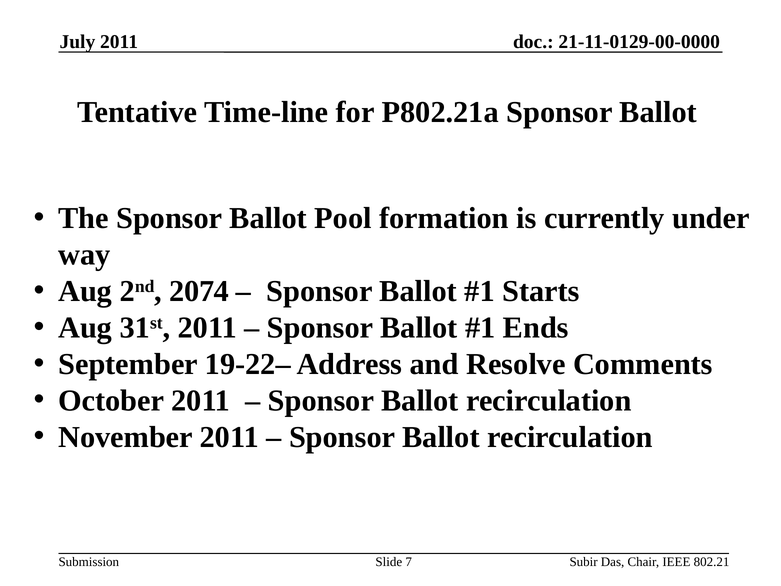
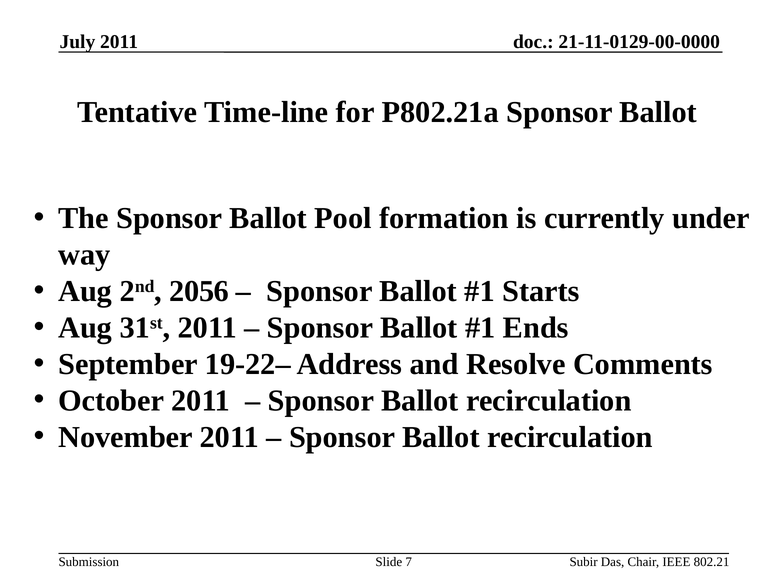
2074: 2074 -> 2056 (199, 291)
